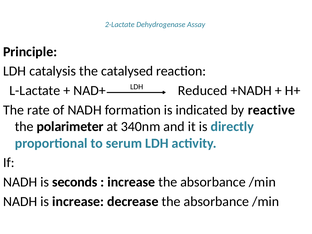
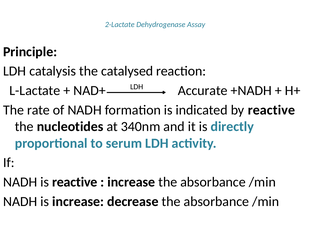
Reduced: Reduced -> Accurate (203, 91)
polarimeter: polarimeter -> nucleotides (70, 127)
is seconds: seconds -> reactive (75, 182)
